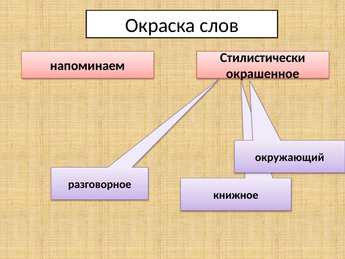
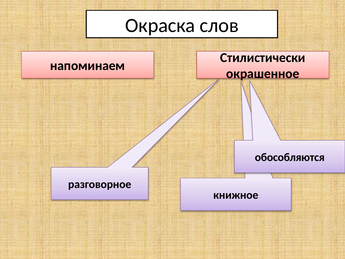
окружающий: окружающий -> обособляются (290, 157)
